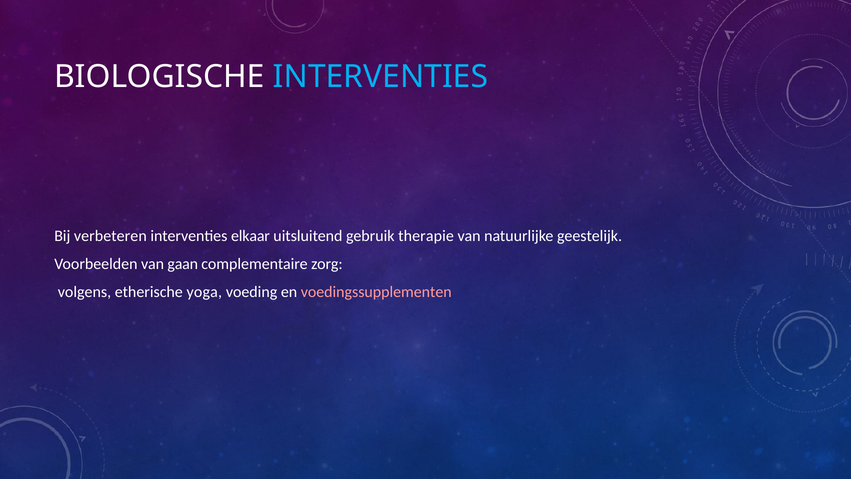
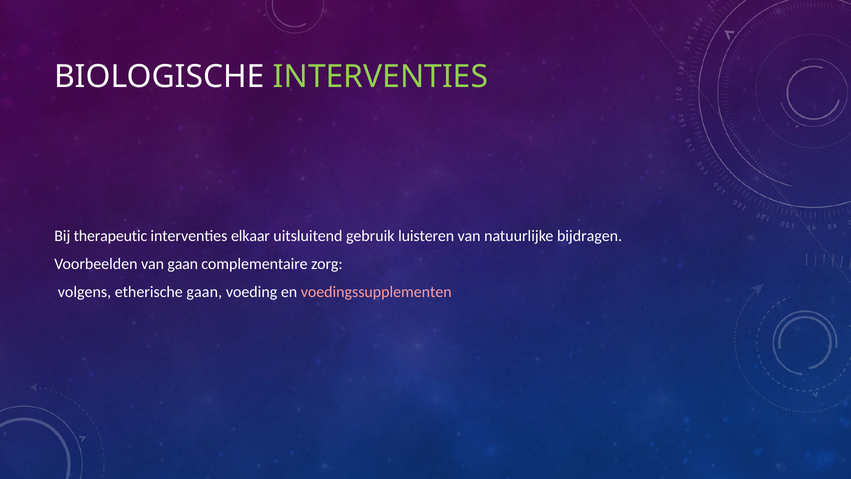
INTERVENTIES colour: light blue -> light green (381, 76)
verbeteren: verbeteren -> therapeutic (110, 236)
therapie: therapie -> luisteren (426, 236)
geestelijk: geestelijk -> bijdragen (590, 236)
etherische yoga: yoga -> gaan (204, 292)
